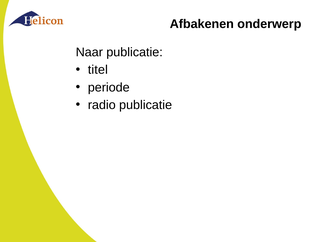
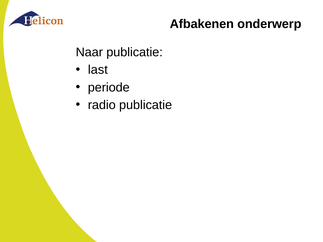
titel: titel -> last (98, 70)
